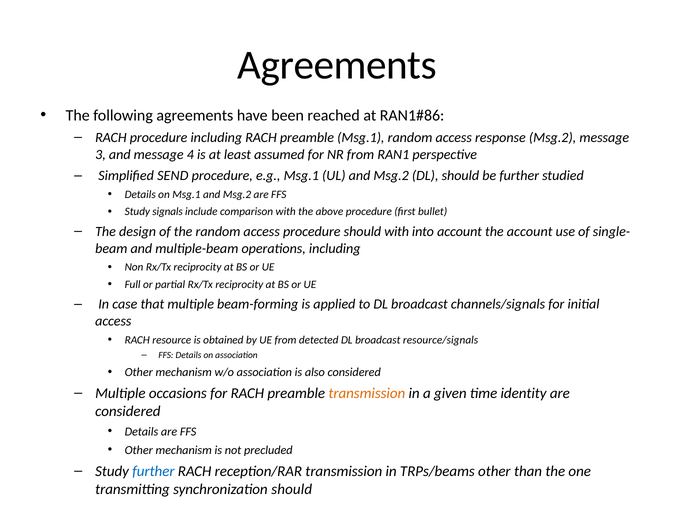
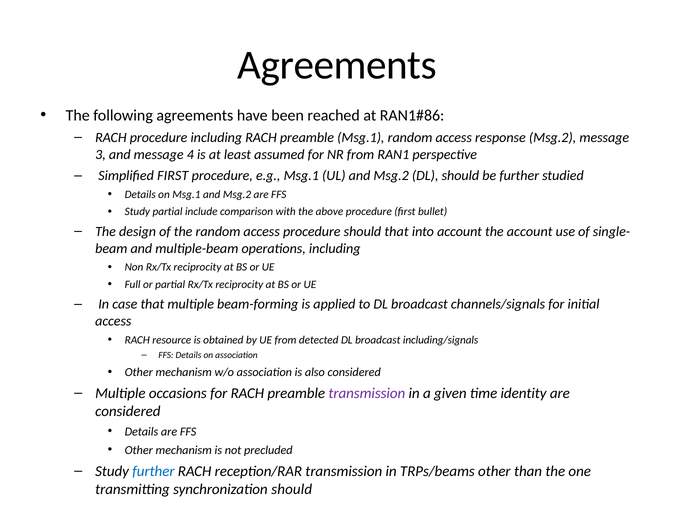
Simplified SEND: SEND -> FIRST (173, 176)
Study signals: signals -> partial (168, 212)
should with: with -> that (397, 231)
resource/signals: resource/signals -> including/signals (441, 340)
transmission colour: orange -> purple (367, 393)
